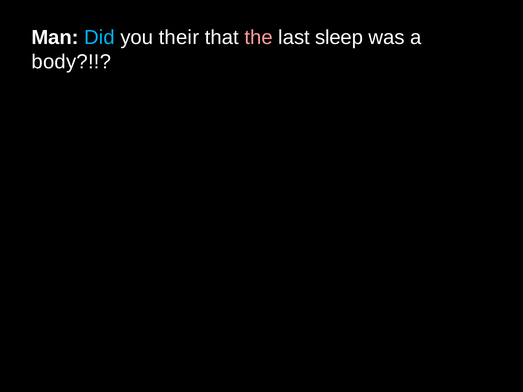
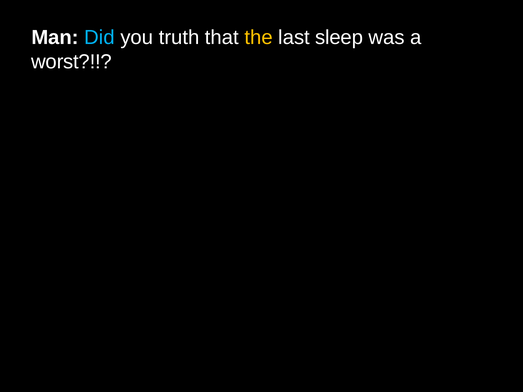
their: their -> truth (179, 38)
the colour: pink -> yellow (259, 38)
body: body -> worst (72, 62)
